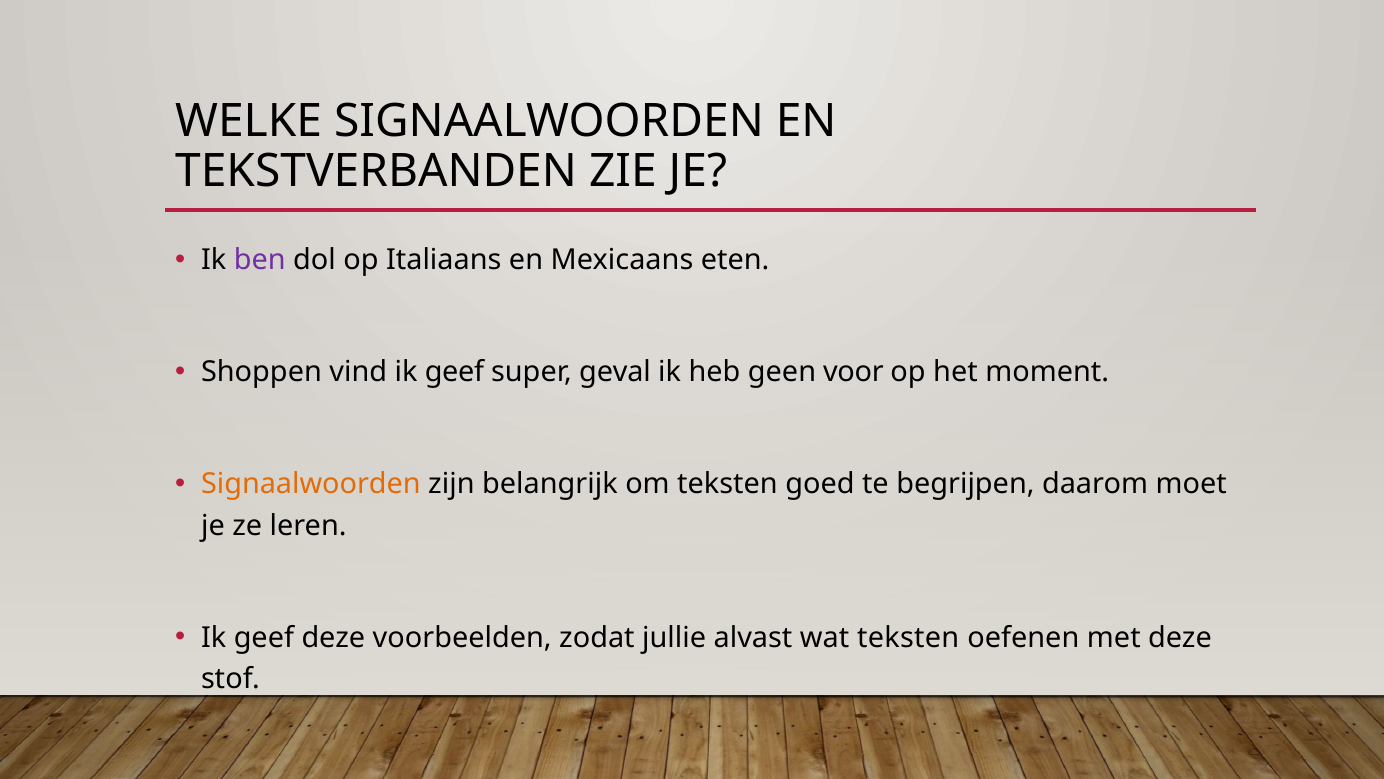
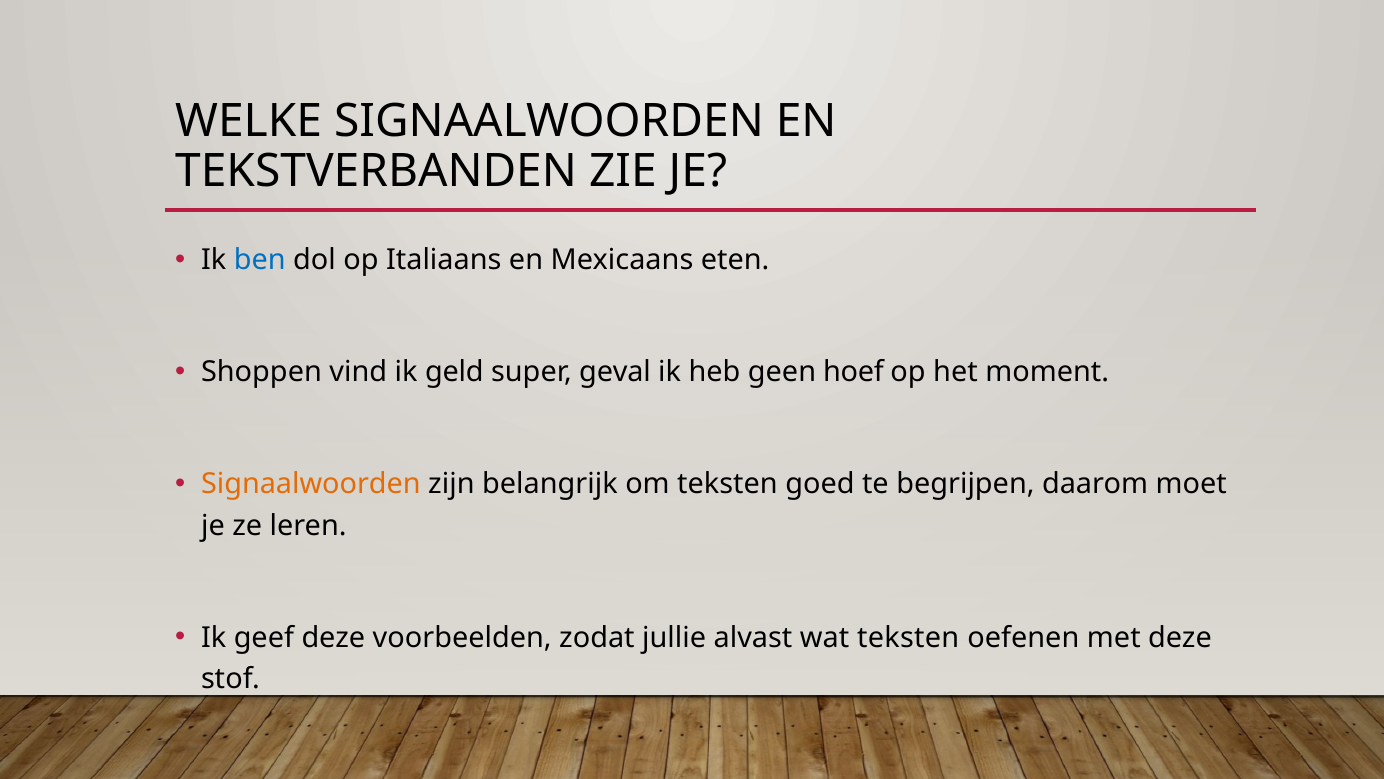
ben colour: purple -> blue (260, 260)
vind ik geef: geef -> geld (454, 372)
voor: voor -> hoef (853, 372)
